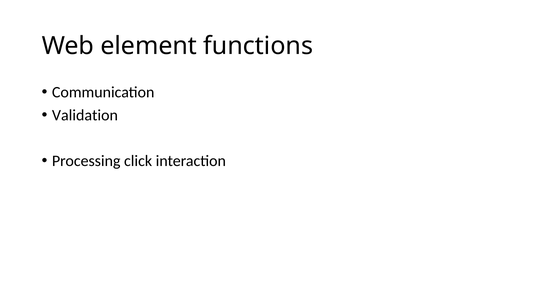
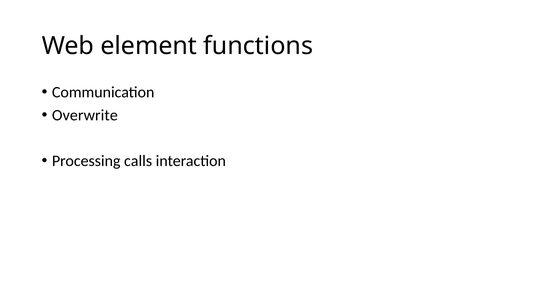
Validation: Validation -> Overwrite (85, 115)
click: click -> calls (138, 161)
